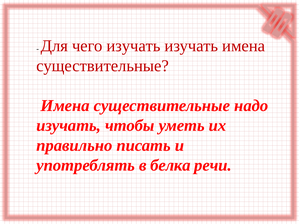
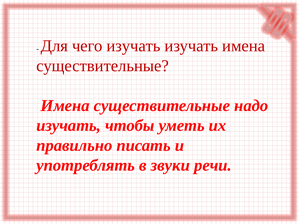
белка: белка -> звуки (170, 165)
